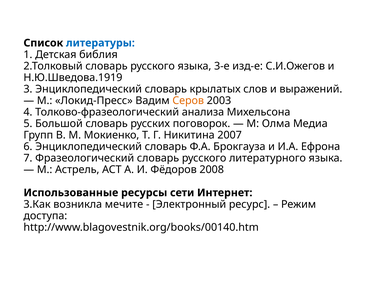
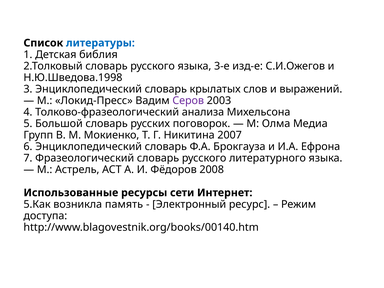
Н.Ю.Шведова.1919: Н.Ю.Шведова.1919 -> Н.Ю.Шведова.1998 (73, 78)
Серов colour: orange -> purple (188, 101)
3.Как: 3.Как -> 5.Как (37, 204)
мечите: мечите -> память (124, 204)
